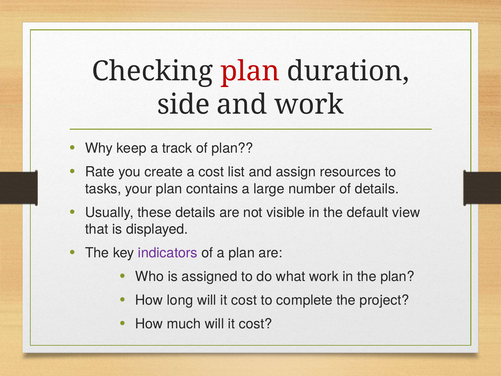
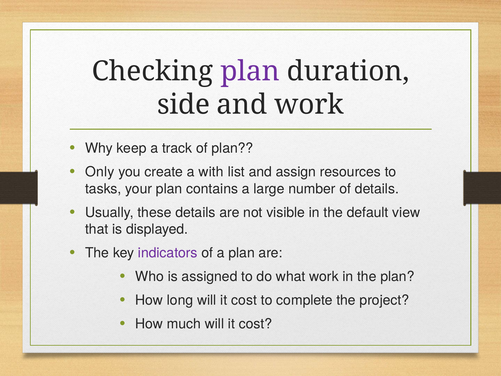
plan colour: red -> purple (250, 71)
Rate: Rate -> Only (100, 172)
a cost: cost -> with (211, 172)
